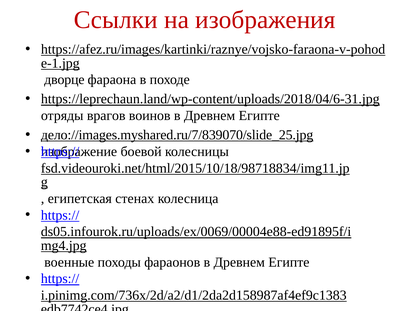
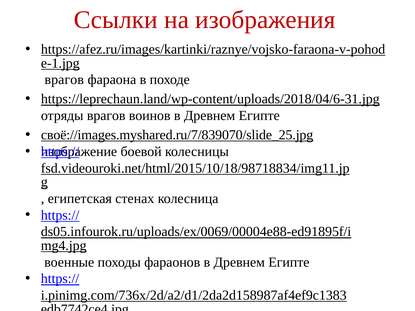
дворце: дворце -> врагов (64, 80)
дело://images.myshared.ru/7/839070/slide_25.jpg: дело://images.myshared.ru/7/839070/slide_25.jpg -> своё://images.myshared.ru/7/839070/slide_25.jpg (177, 135)
